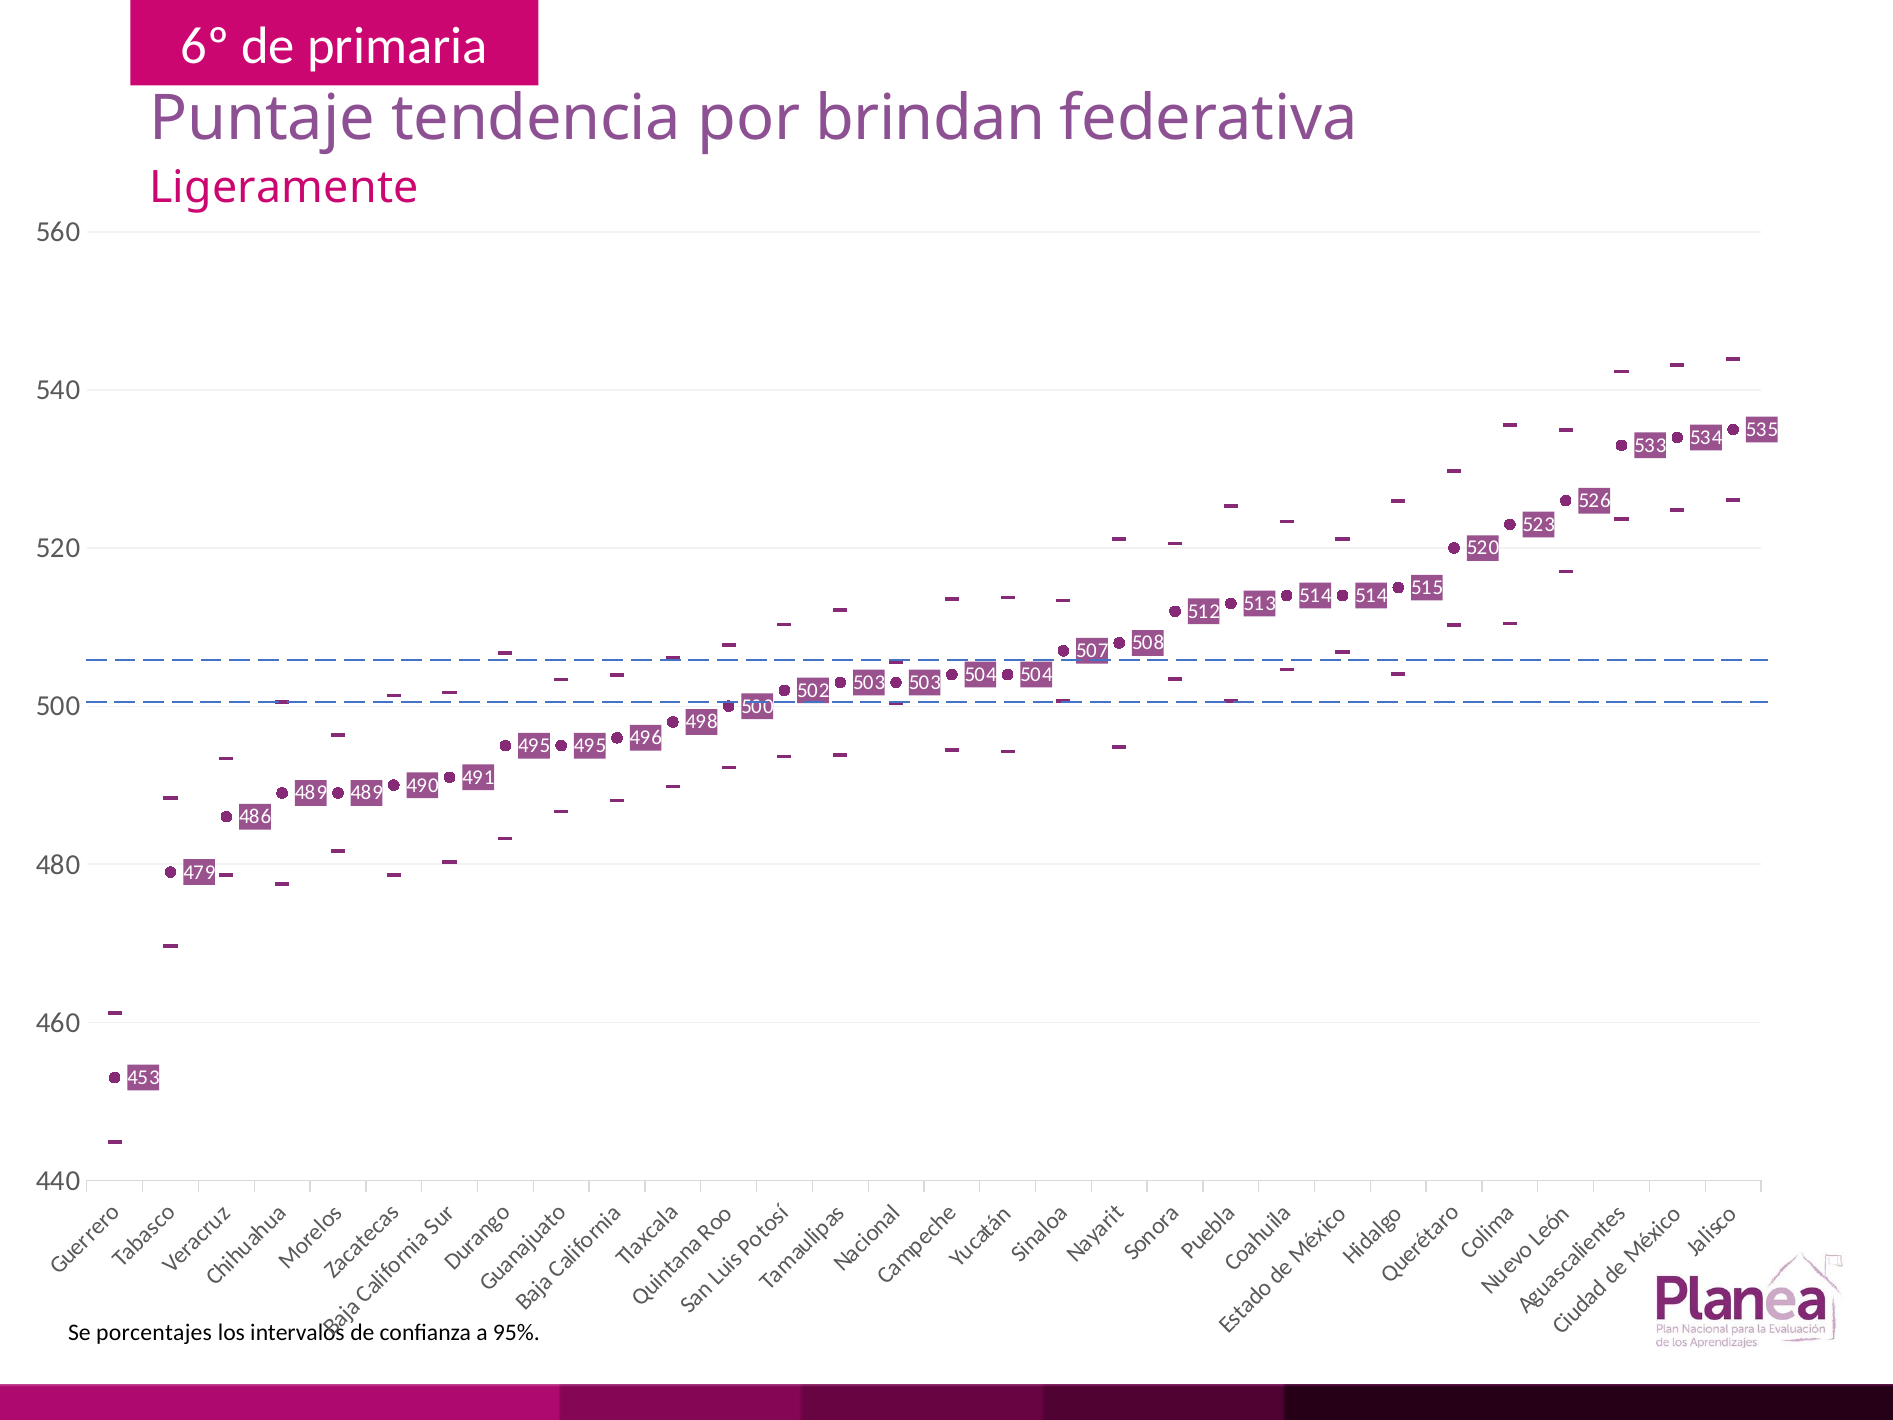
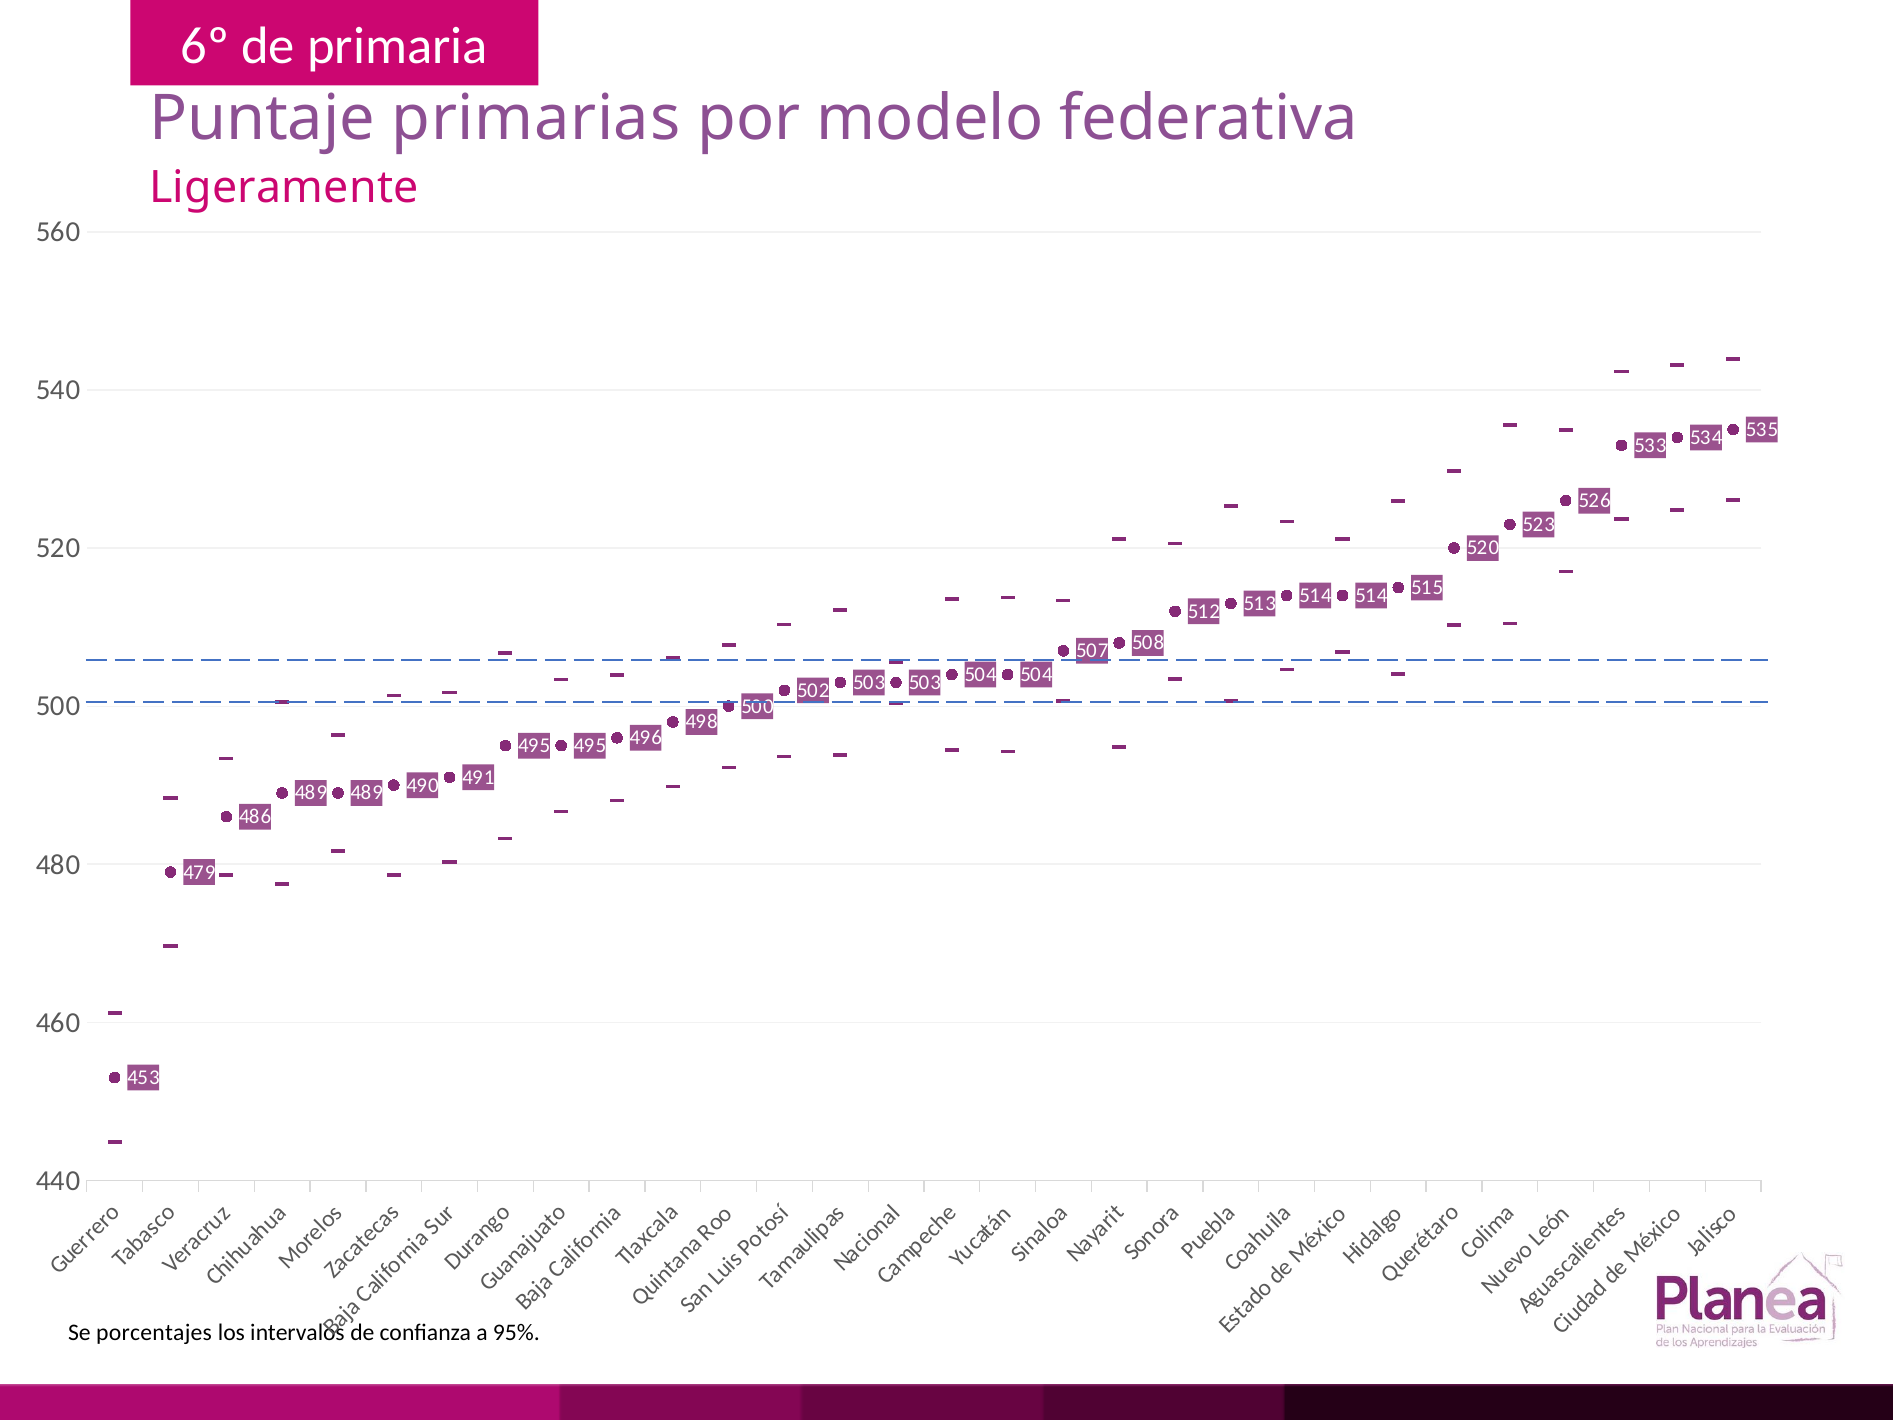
tendencia: tendencia -> primarias (536, 119)
brindan: brindan -> modelo (930, 119)
